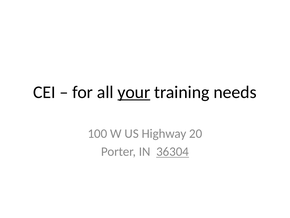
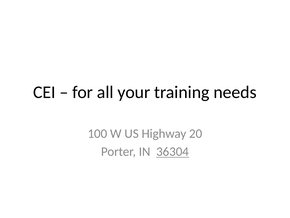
your underline: present -> none (134, 92)
